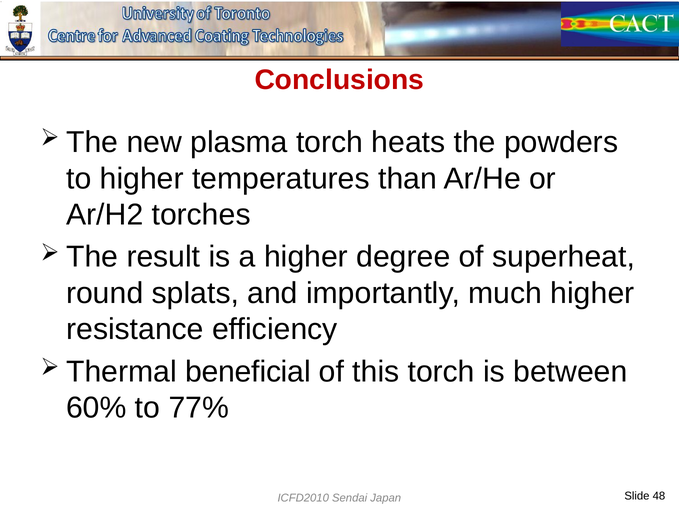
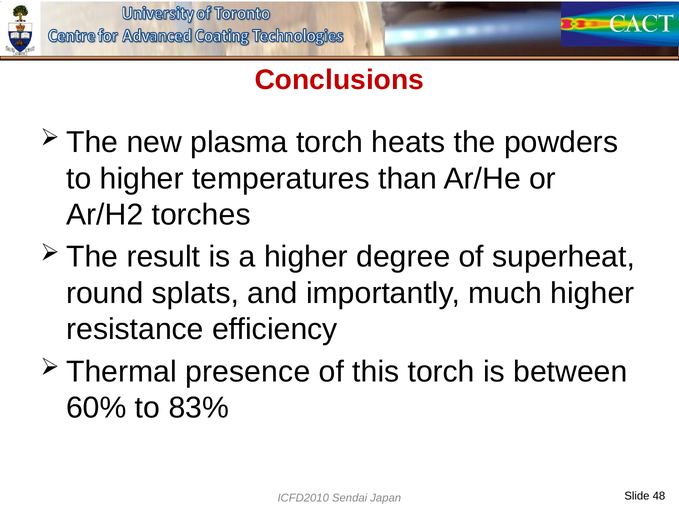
beneficial: beneficial -> presence (248, 372)
77%: 77% -> 83% (199, 408)
